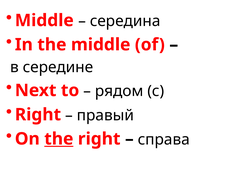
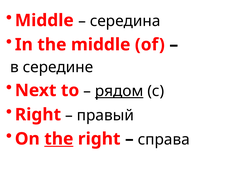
рядом underline: none -> present (119, 91)
